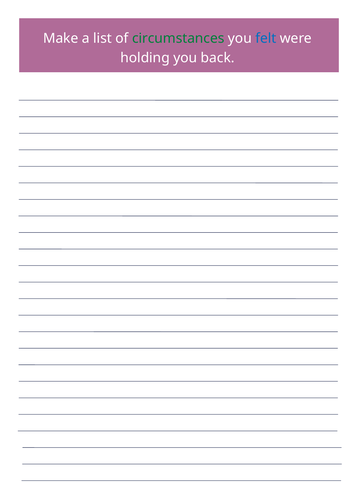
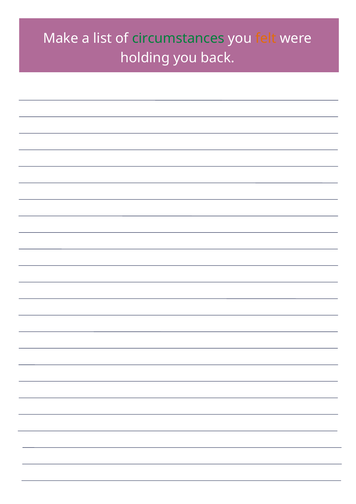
felt colour: blue -> orange (266, 38)
